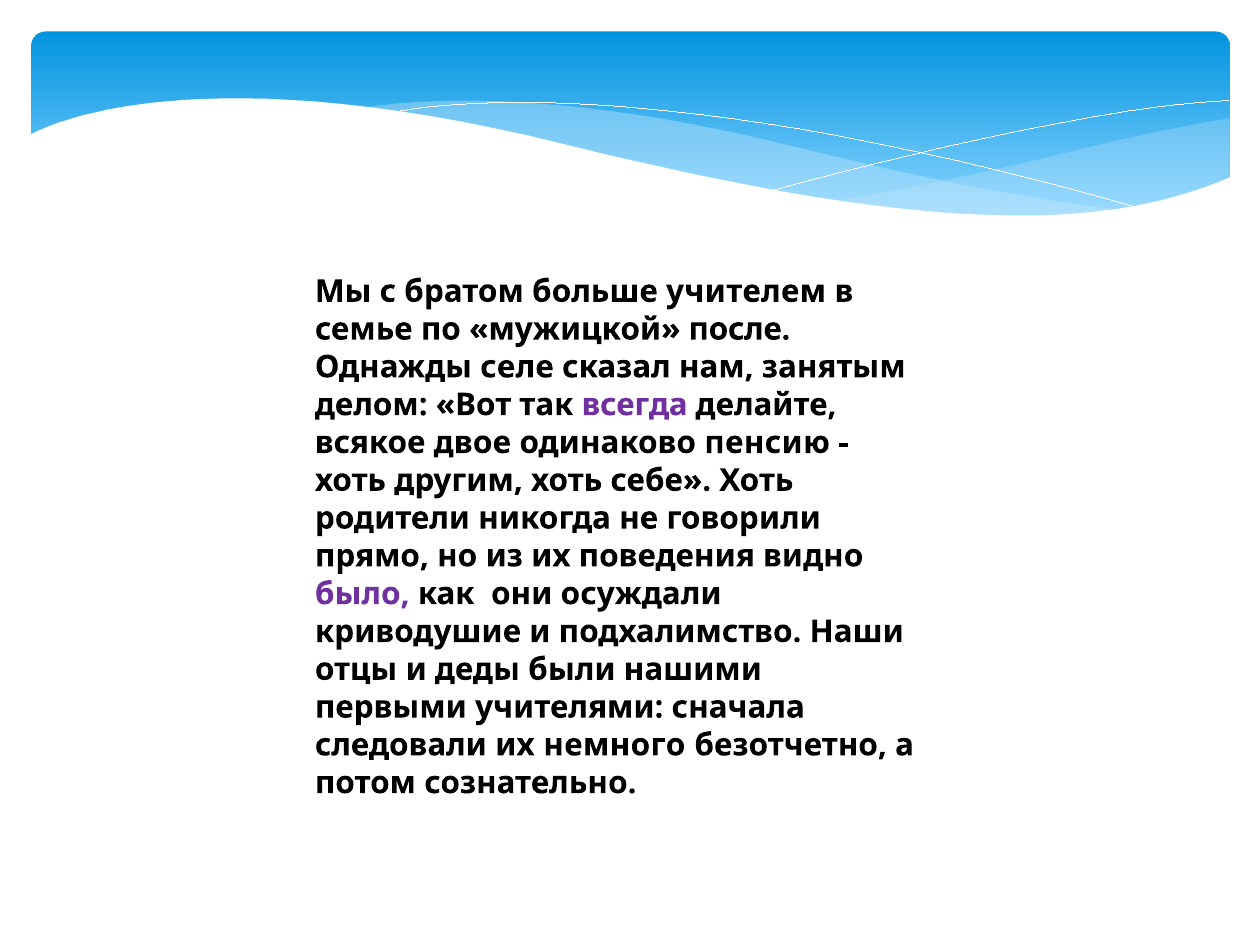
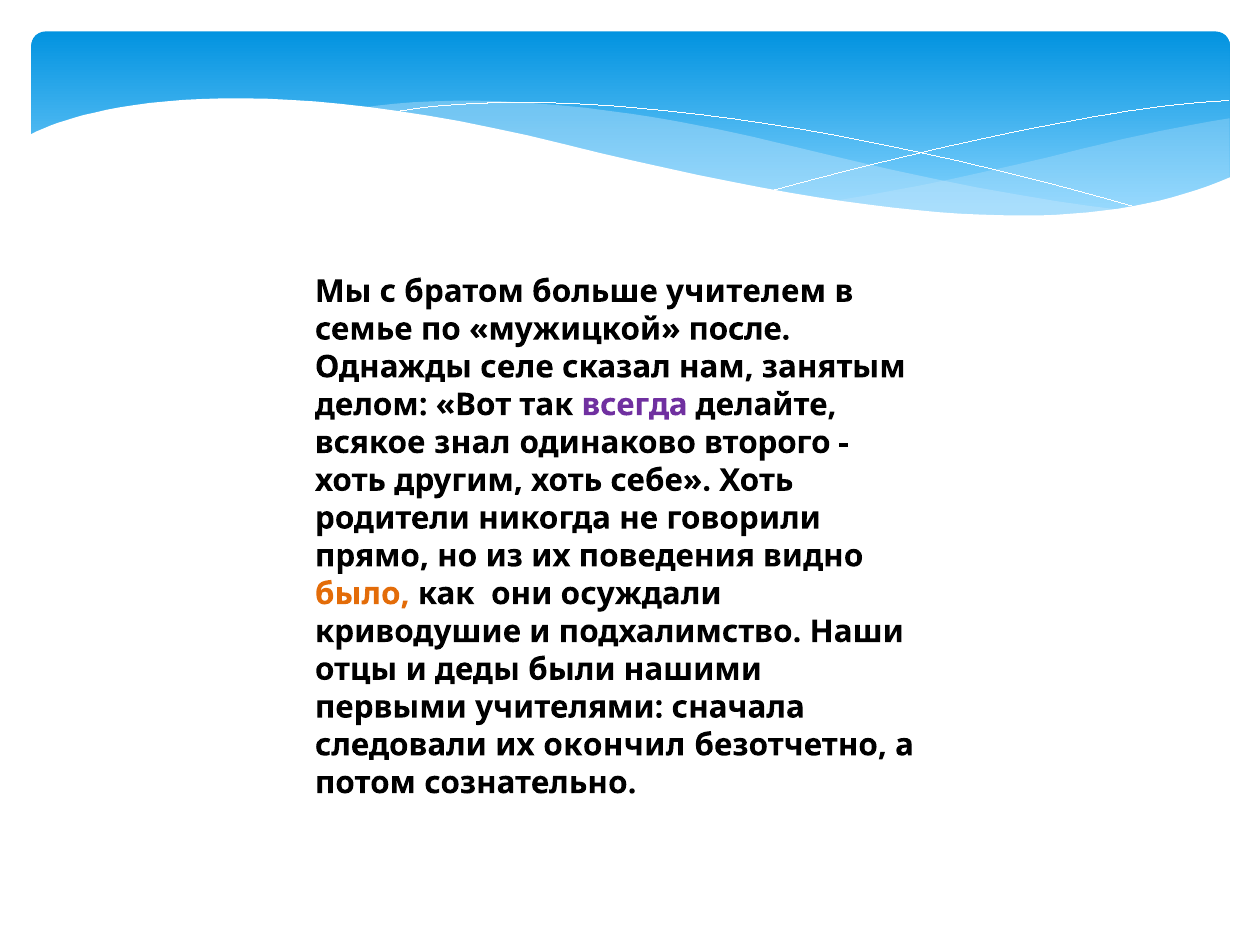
двое: двое -> знал (472, 443)
пенсию: пенсию -> второго (767, 443)
было colour: purple -> orange (362, 594)
немного: немного -> окончил (614, 745)
